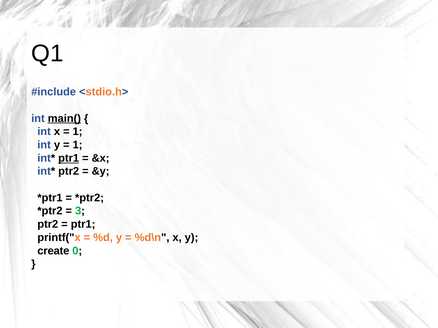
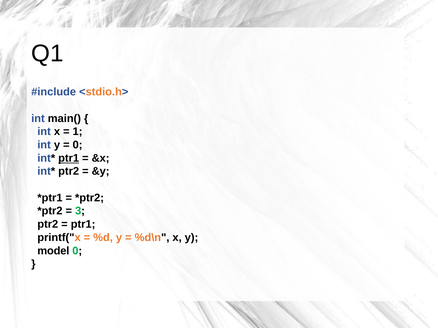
main( underline: present -> none (64, 119)
1: 1 -> 0 (78, 145)
create: create -> model (53, 251)
